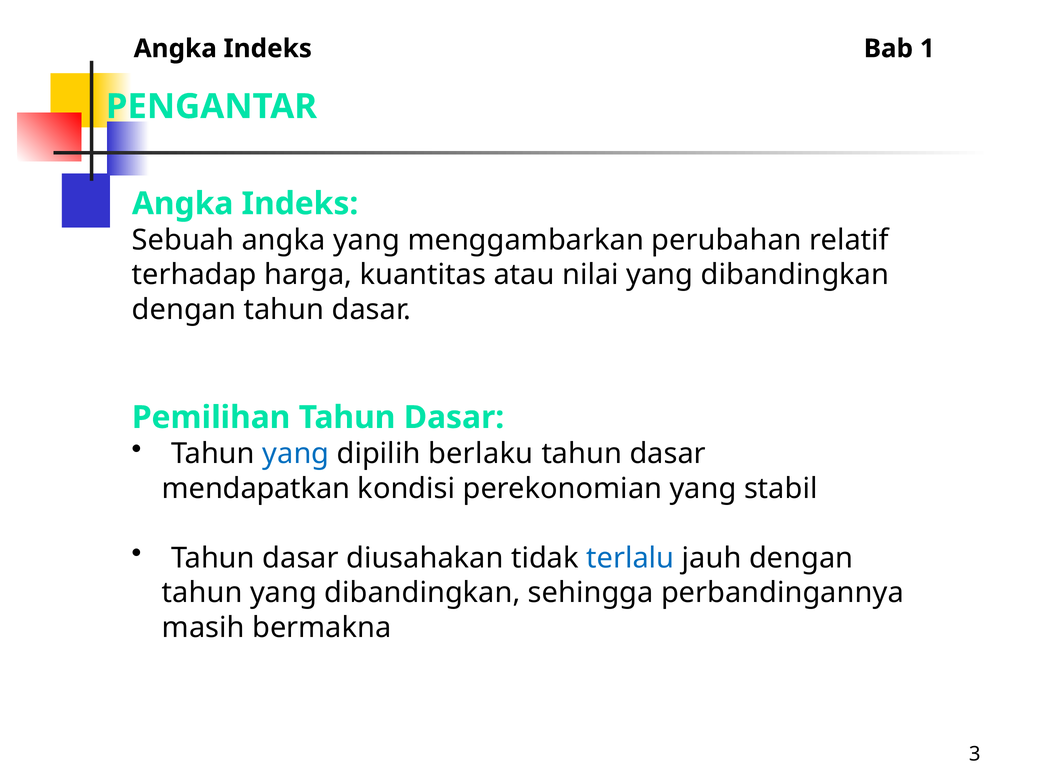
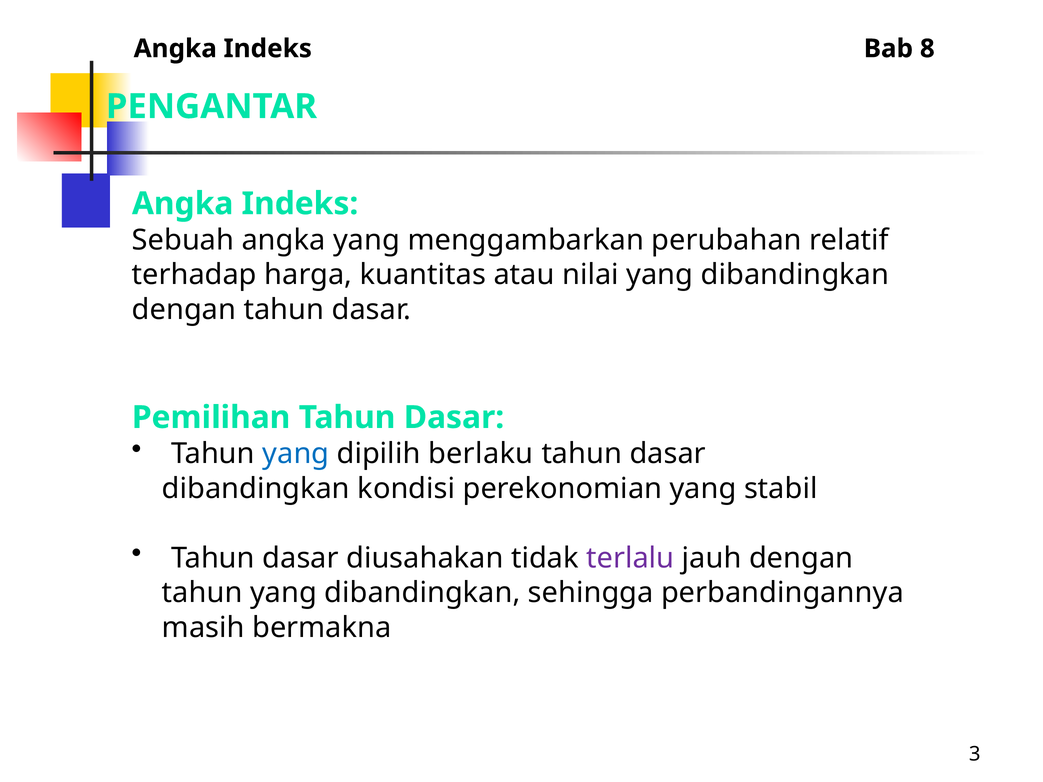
1: 1 -> 8 (927, 49)
mendapatkan: mendapatkan -> dibandingkan (256, 489)
terlalu colour: blue -> purple (630, 558)
